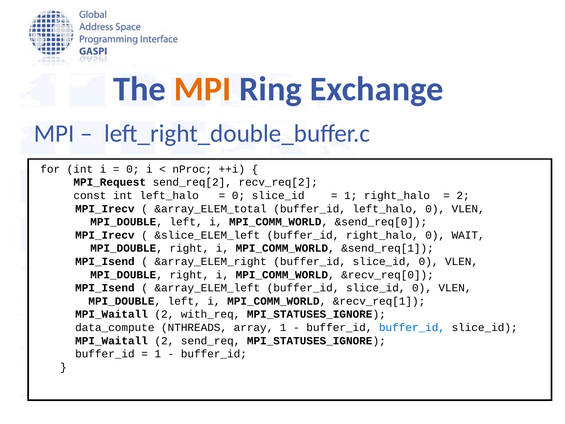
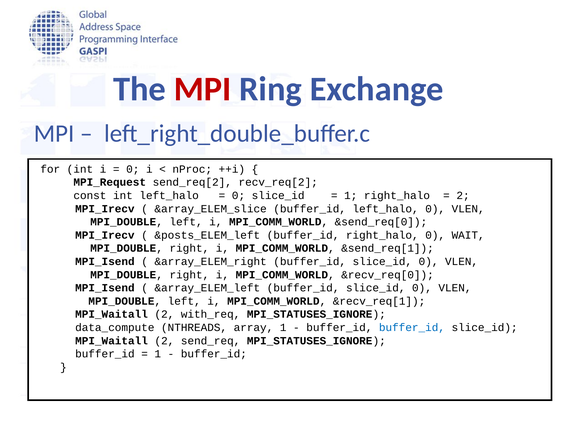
MPI colour: orange -> red (203, 89)
&array_ELEM_total: &array_ELEM_total -> &array_ELEM_slice (211, 209)
&slice_ELEM_left: &slice_ELEM_left -> &posts_ELEM_left (207, 235)
